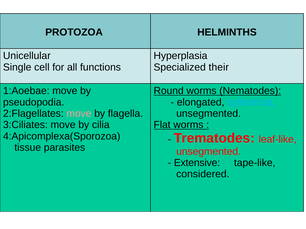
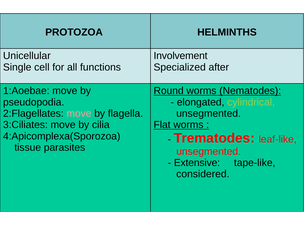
Hyperplasia: Hyperplasia -> Involvement (181, 56)
their: their -> after (219, 67)
cylindrical colour: light blue -> light green (251, 102)
